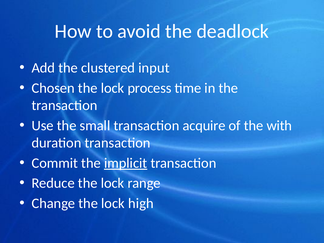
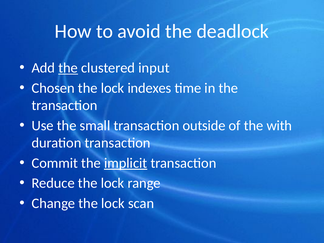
the underline: none -> present (68, 68)
process: process -> indexes (149, 88)
acquire: acquire -> outside (204, 126)
high: high -> scan (141, 203)
